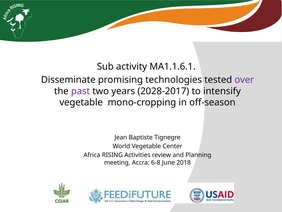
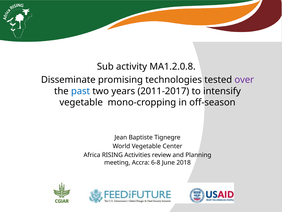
MA1.1.6.1: MA1.1.6.1 -> MA1.2.0.8 (173, 66)
past colour: purple -> blue (81, 91)
2028-2017: 2028-2017 -> 2011-2017 (163, 91)
